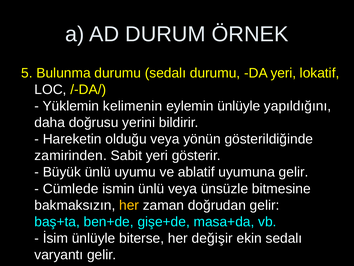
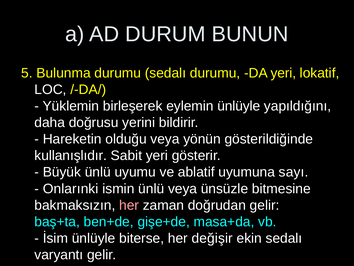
ÖRNEK: ÖRNEK -> BUNUN (250, 34)
kelimenin: kelimenin -> birleşerek (133, 106)
zamirinden: zamirinden -> kullanışlıdır (71, 155)
uyumuna gelir: gelir -> sayı (294, 172)
Cümlede: Cümlede -> Onlarınki (71, 188)
her colour: yellow -> pink (129, 205)
